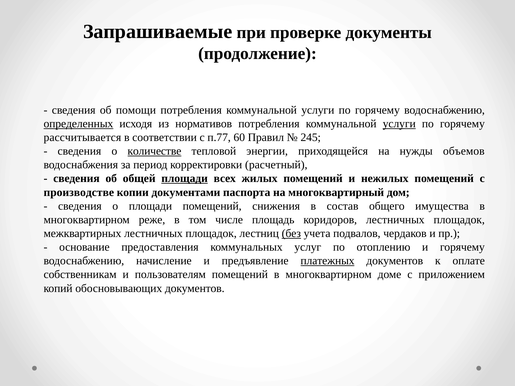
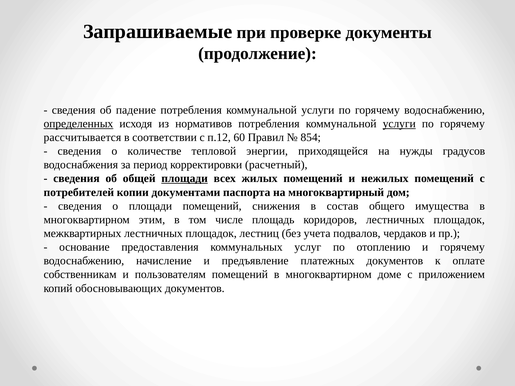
помощи: помощи -> падение (136, 110)
п.77: п.77 -> п.12 (219, 137)
245: 245 -> 854 (311, 137)
количестве underline: present -> none (154, 151)
объемов: объемов -> градусов (464, 151)
производстве: производстве -> потребителей (79, 192)
реже: реже -> этим (152, 220)
без underline: present -> none (291, 234)
платежных underline: present -> none (328, 261)
